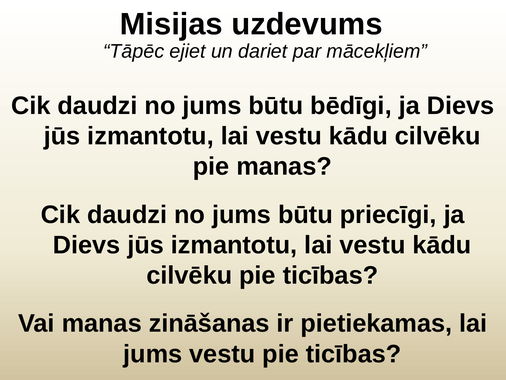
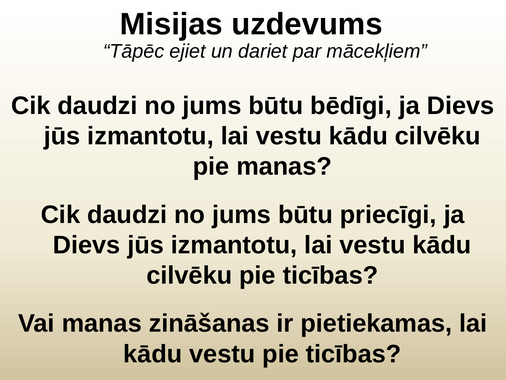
jums: jums -> kādu (153, 354)
